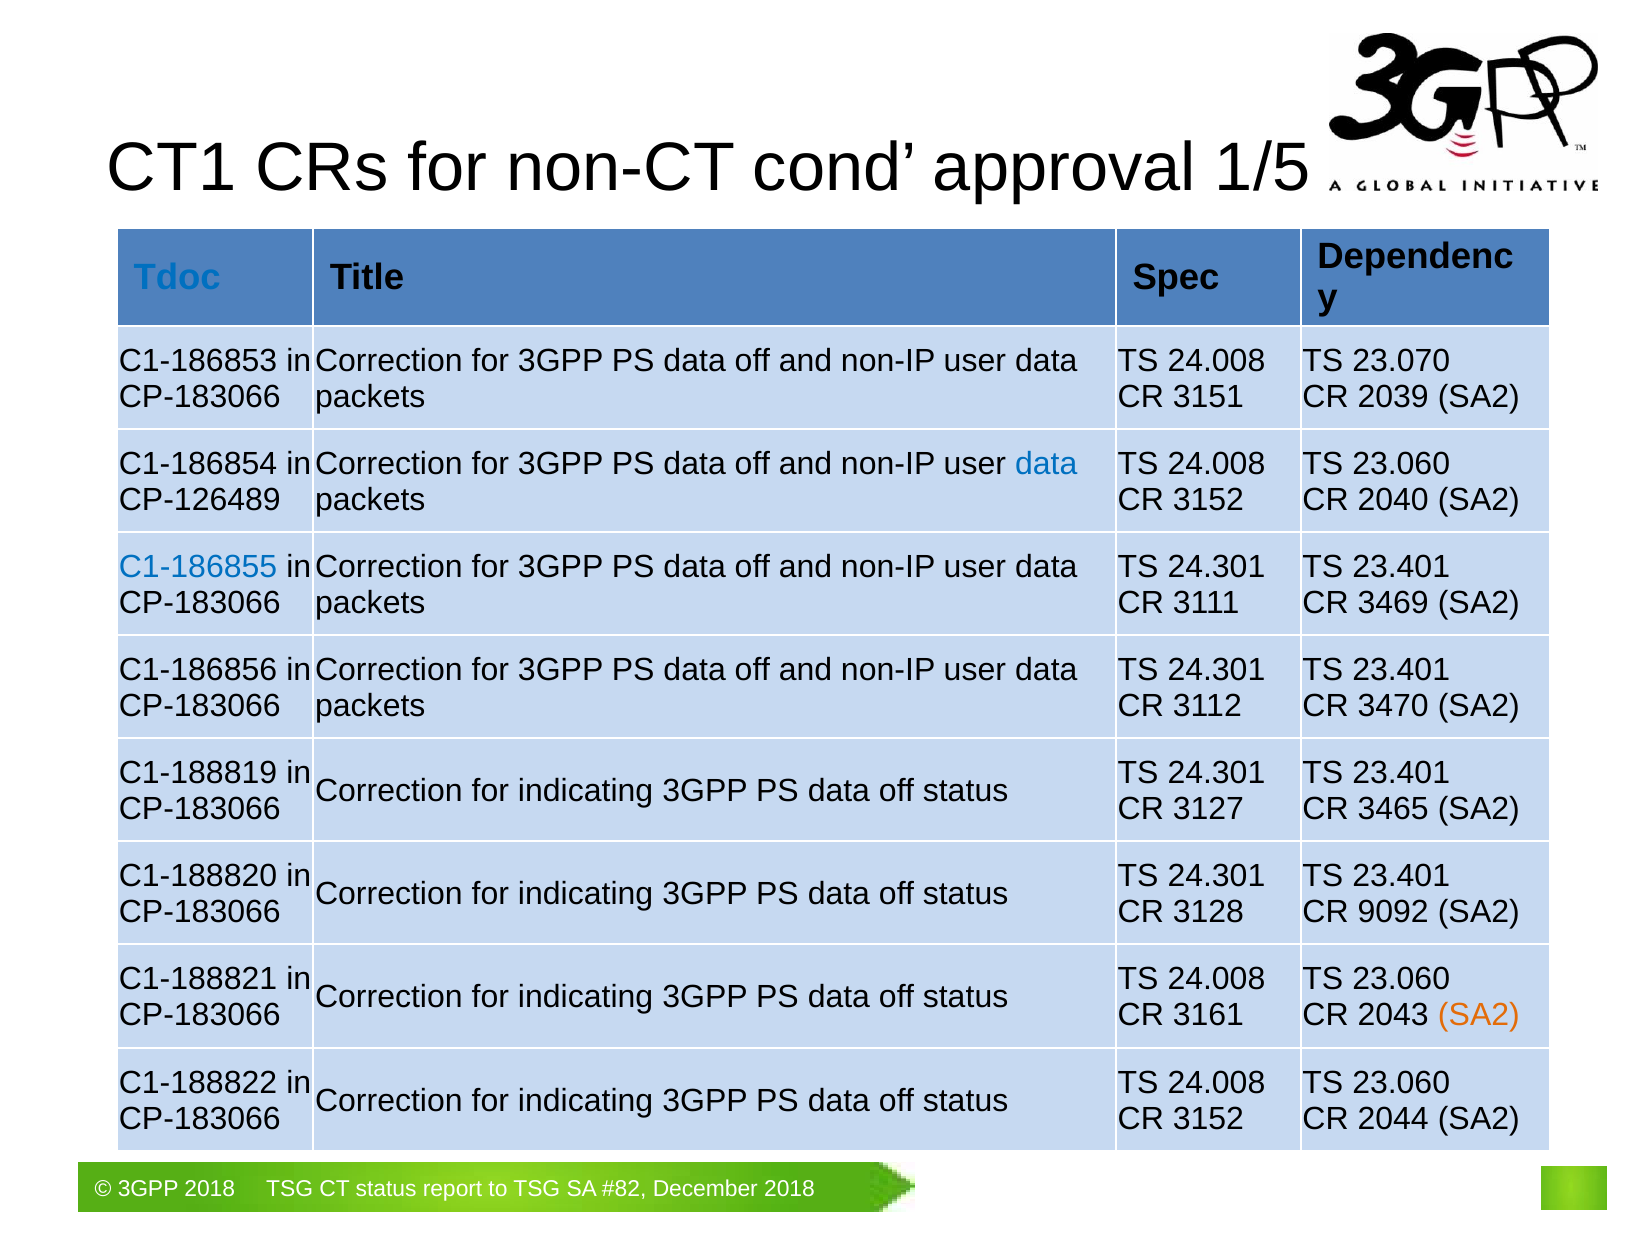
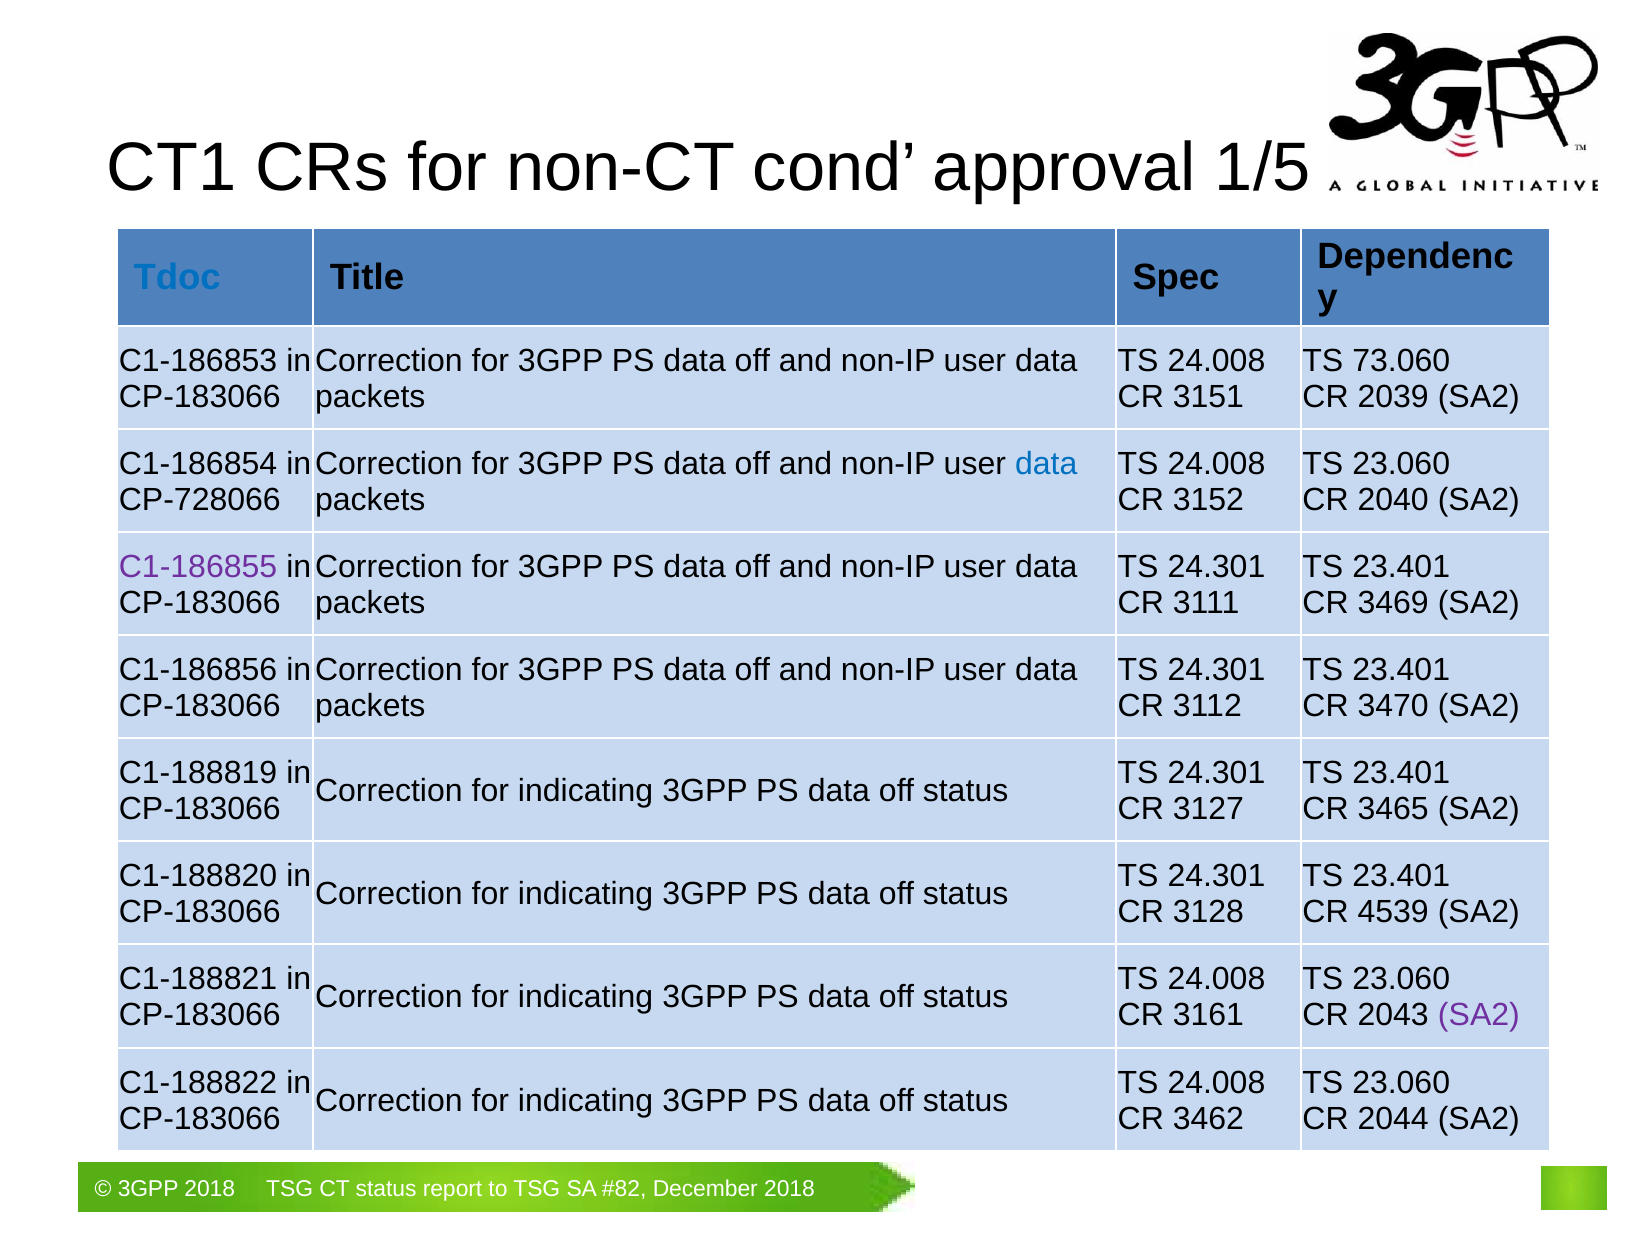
23.070: 23.070 -> 73.060 (1401, 360)
CP-126489: CP-126489 -> CP-728066 (200, 499)
C1-186855 colour: blue -> purple (198, 567)
9092: 9092 -> 4539 (1393, 912)
SA2 colour: orange -> purple (1479, 1015)
3152: 3152 -> 3462 (1208, 1118)
